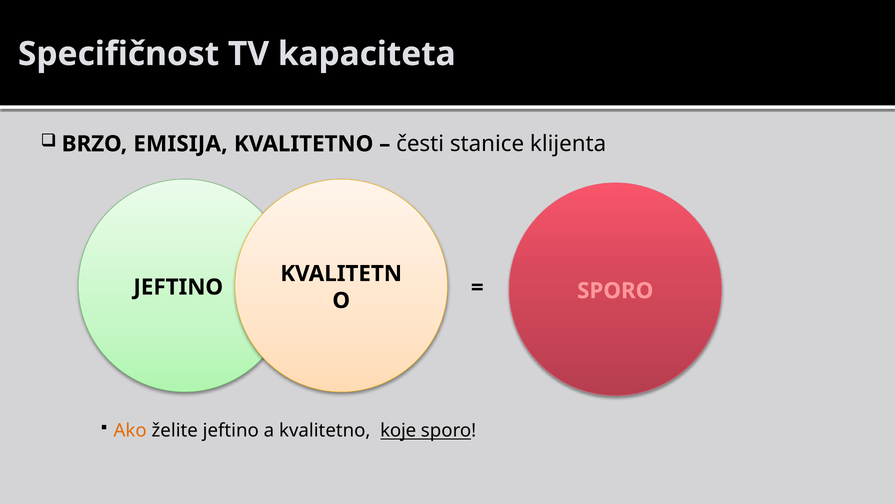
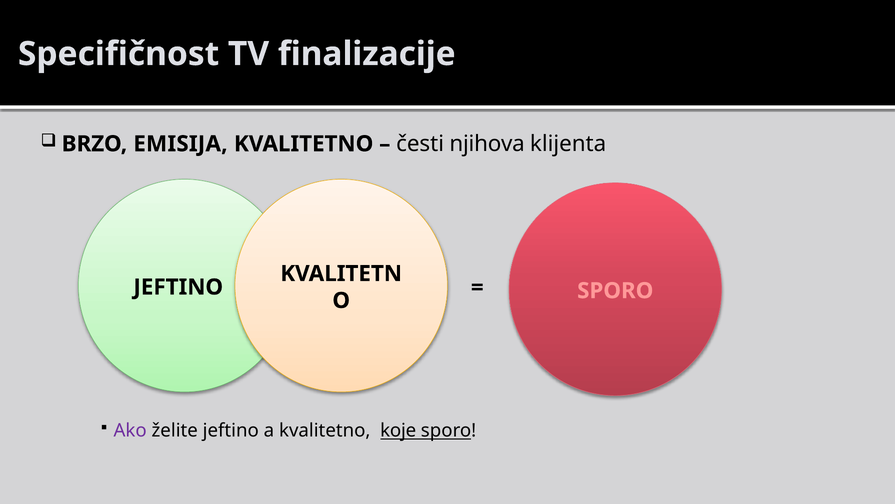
kapaciteta: kapaciteta -> finalizacije (367, 54)
stanice: stanice -> njihova (487, 144)
Ako colour: orange -> purple (130, 430)
